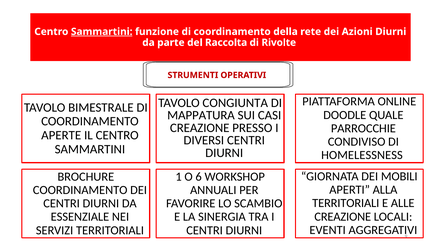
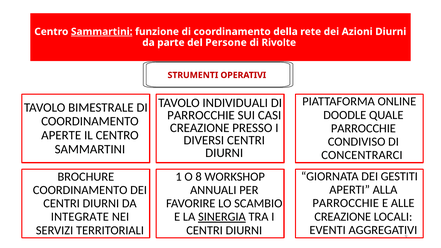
Raccolta: Raccolta -> Persone (226, 43)
CONGIUNTA: CONGIUNTA -> INDIVIDUALI (235, 103)
MAPPATURA: MAPPATURA -> PARROCCHIE (201, 115)
HOMELESSNESS: HOMELESSNESS -> CONCENTRARCI (362, 155)
MOBILI: MOBILI -> GESTITI (399, 176)
6: 6 -> 8 (199, 177)
TERRITORIALI: TERRITORIALI -> PARROCCHIE (346, 203)
ESSENZIALE: ESSENZIALE -> INTEGRATE (80, 217)
SINERGIA underline: none -> present (222, 217)
